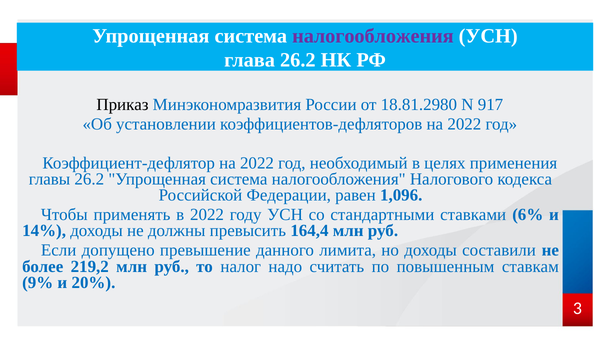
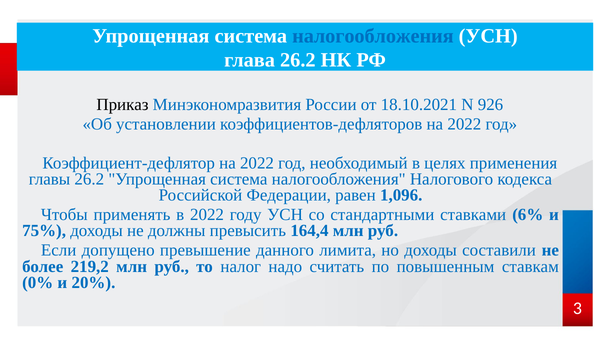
налогообложения colour: purple -> blue (373, 36)
18.81.2980: 18.81.2980 -> 18.10.2021 (419, 105)
917: 917 -> 926 (490, 105)
14%: 14% -> 75% (44, 231)
9%: 9% -> 0% (38, 283)
